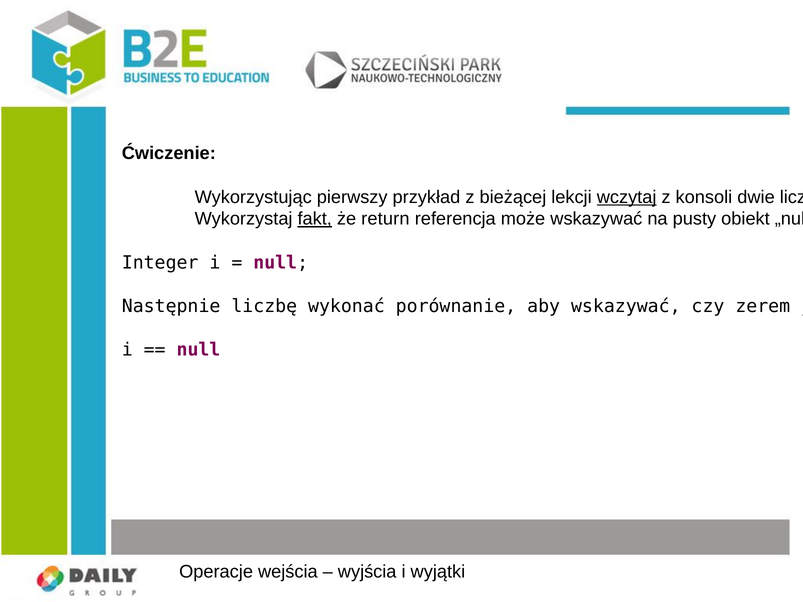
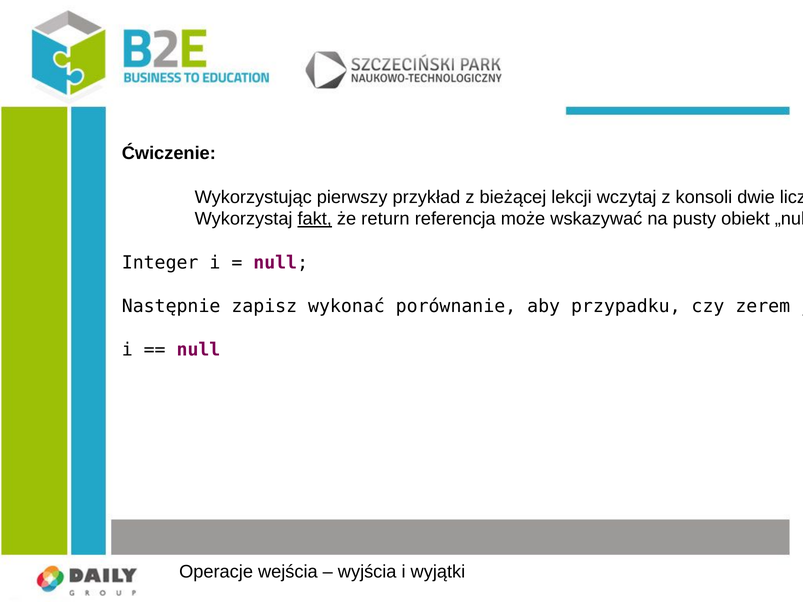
wczytaj underline: present -> none (627, 197)
liczbę: liczbę -> zapisz (264, 306)
aby wskazywać: wskazywać -> przypadku (626, 306)
